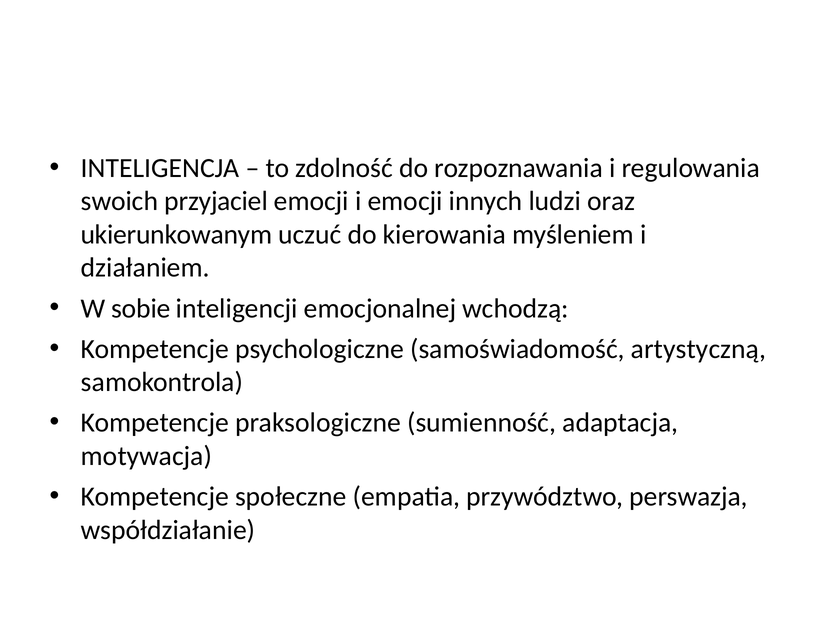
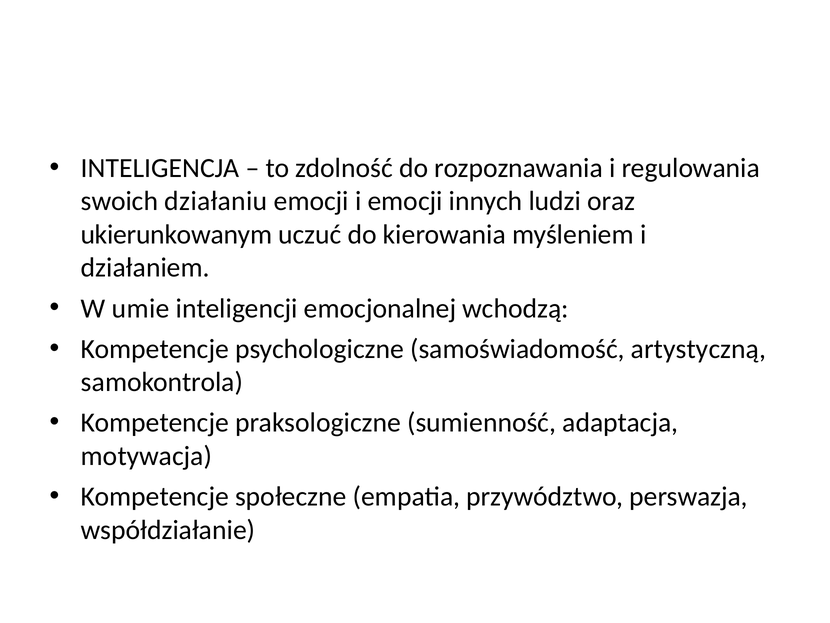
przyjaciel: przyjaciel -> działaniu (216, 201)
sobie: sobie -> umie (141, 308)
